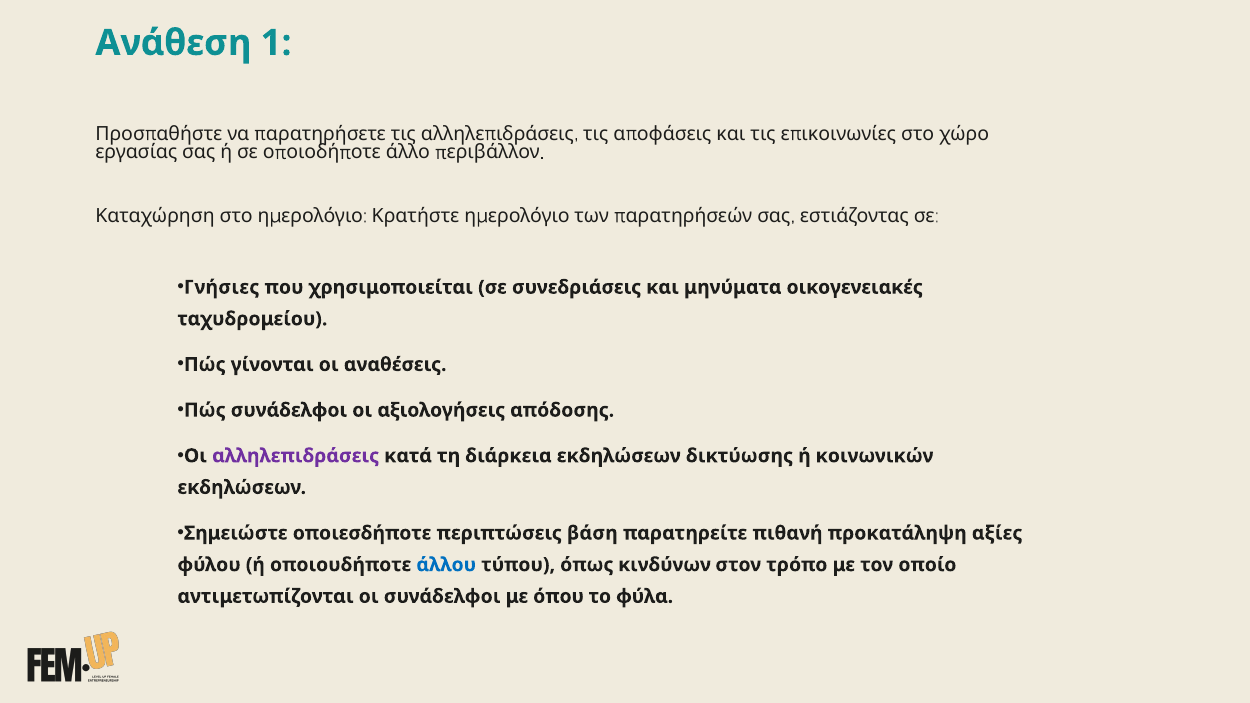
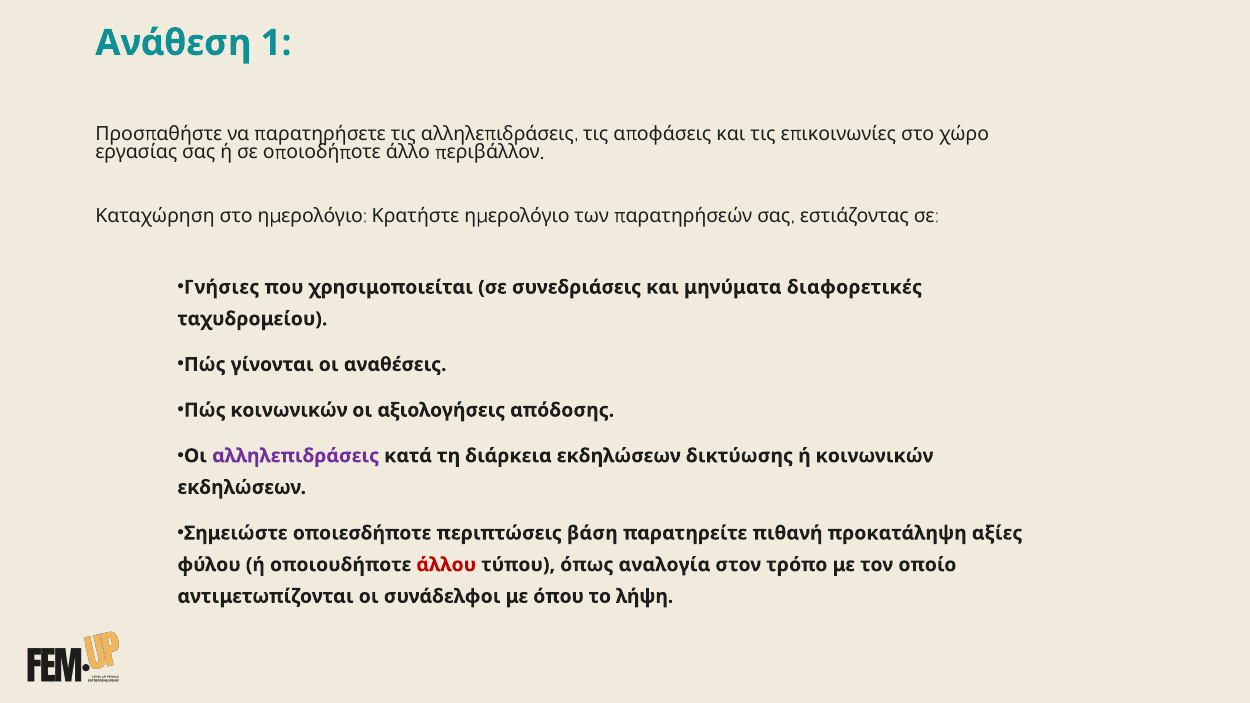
οικογενειακές: οικογενειακές -> διαφορετικές (854, 287)
Πώς συνάδελφοι: συνάδελφοι -> κοινωνικών (289, 410)
άλλου colour: blue -> red (446, 565)
κινδύνων: κινδύνων -> αναλογία (664, 565)
φύλα: φύλα -> λήψη (645, 596)
